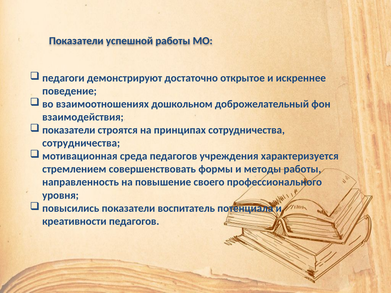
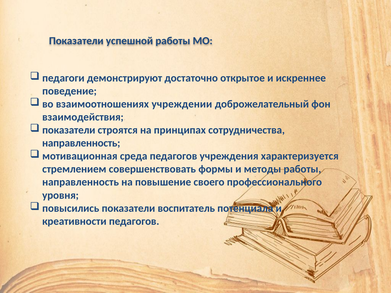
дошкольном: дошкольном -> учреждении (182, 104)
сотрудничества: сотрудничества -> направленность (81, 143)
